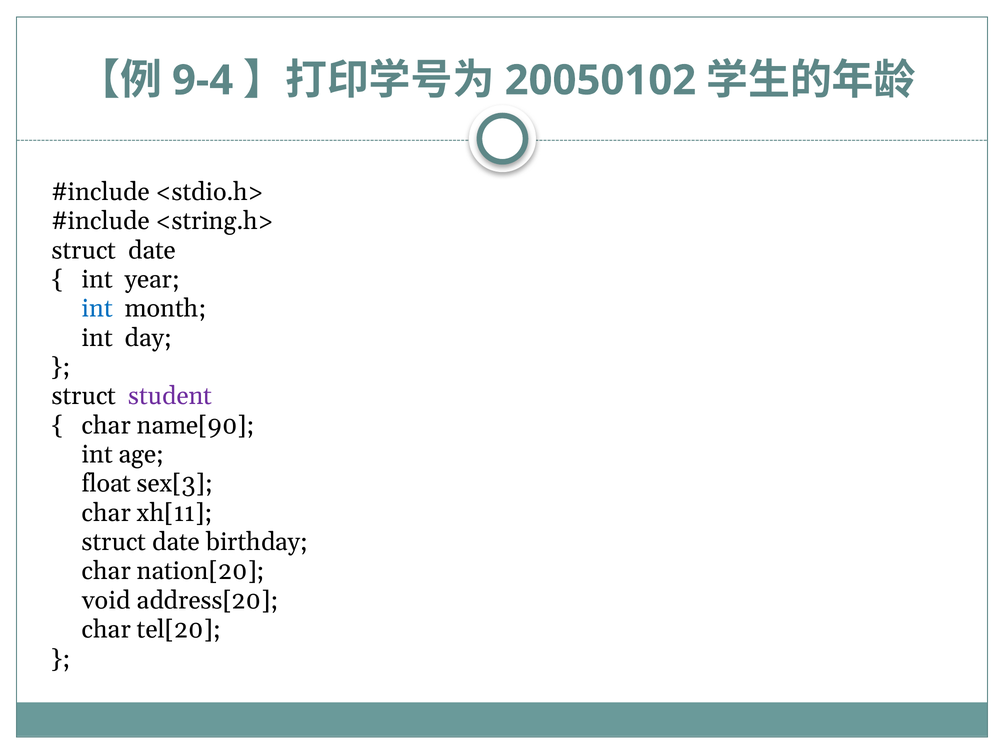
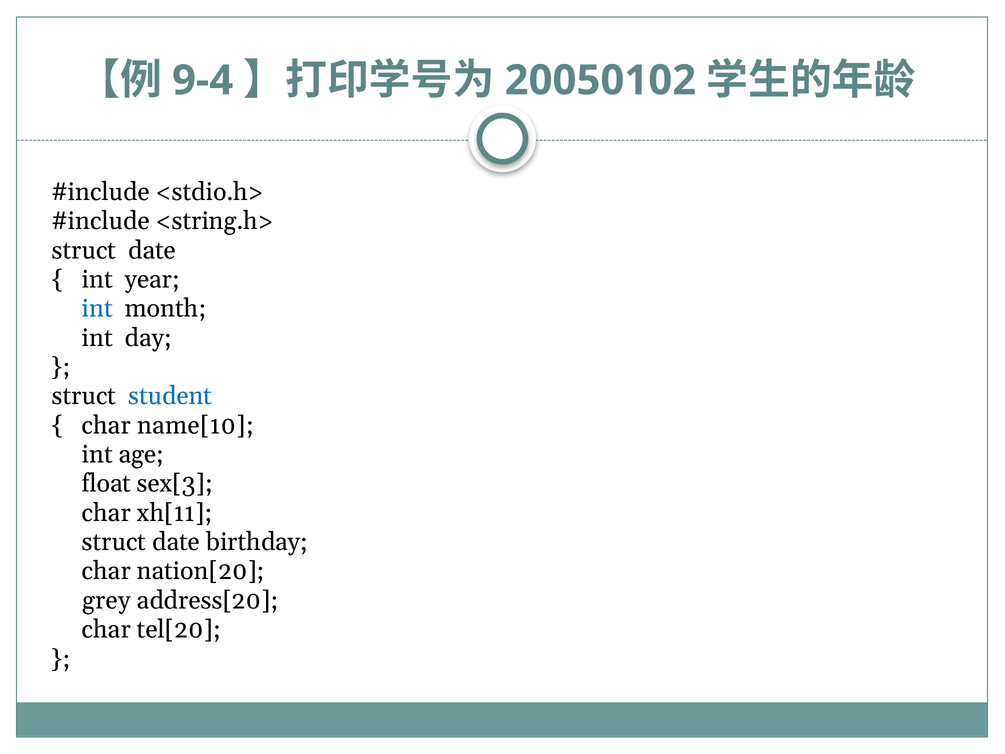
student colour: purple -> blue (170, 396)
name[90: name[90 -> name[10 (196, 425)
void: void -> grey (106, 600)
